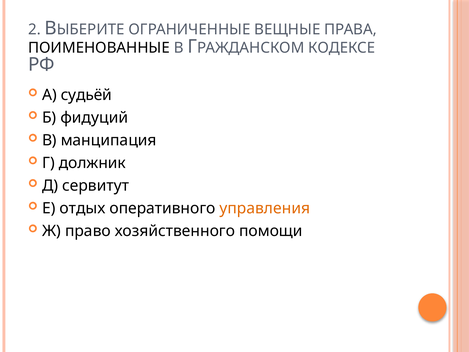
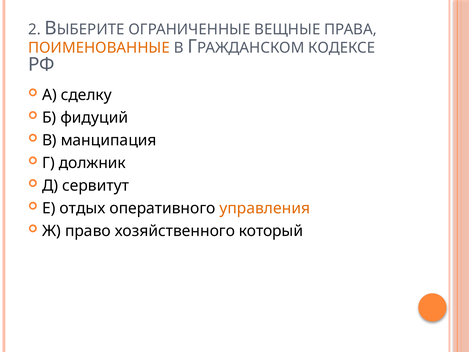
ПОИМЕНОВАННЫЕ colour: black -> orange (99, 48)
судьёй: судьёй -> сделку (86, 95)
помощи: помощи -> который (271, 231)
